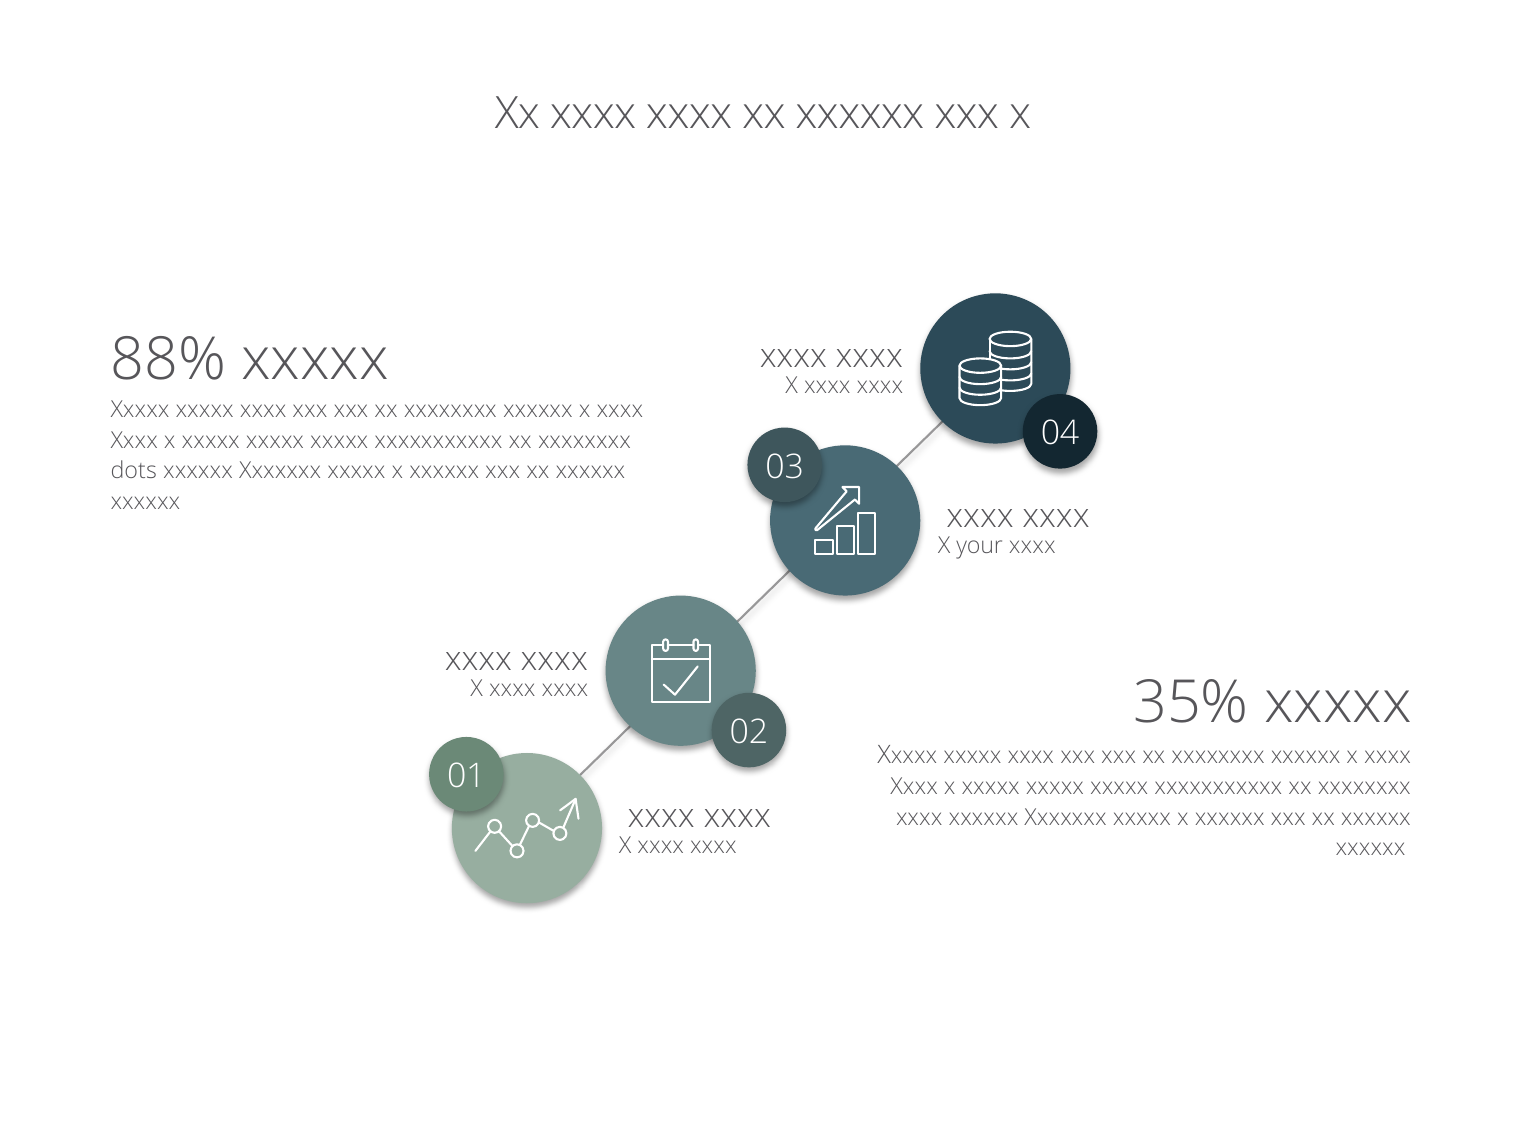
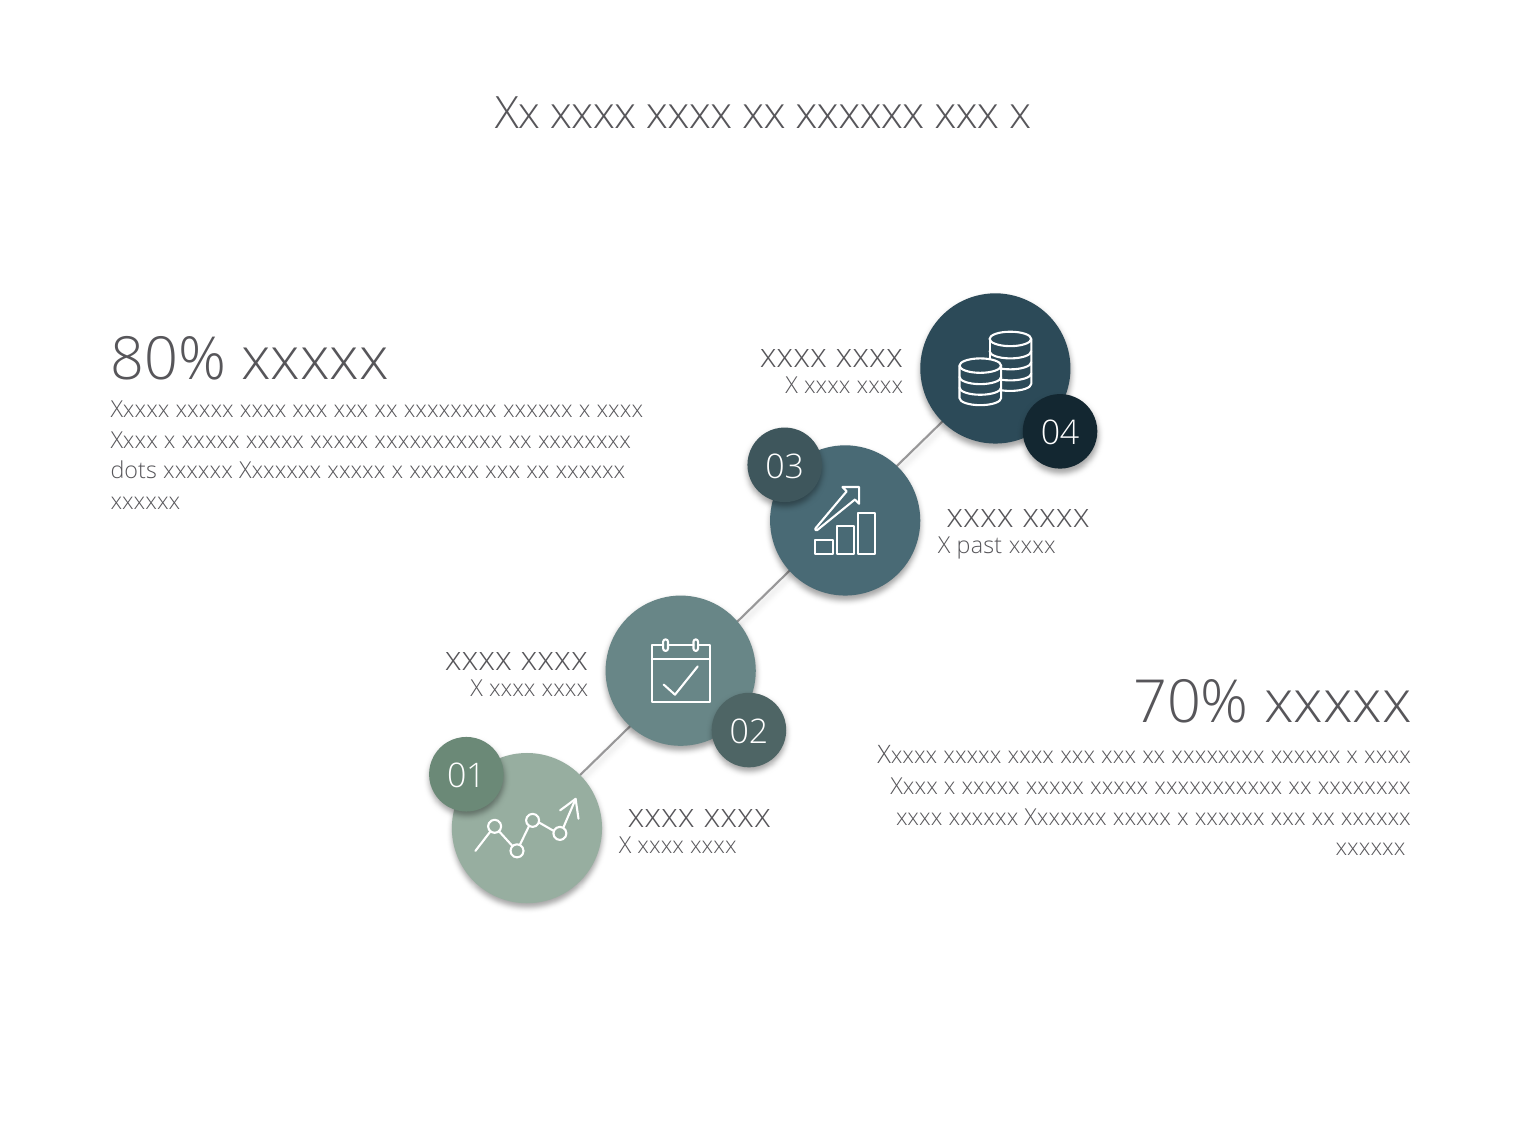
88%: 88% -> 80% (168, 359)
your: your -> past (979, 545)
35%: 35% -> 70% (1191, 703)
